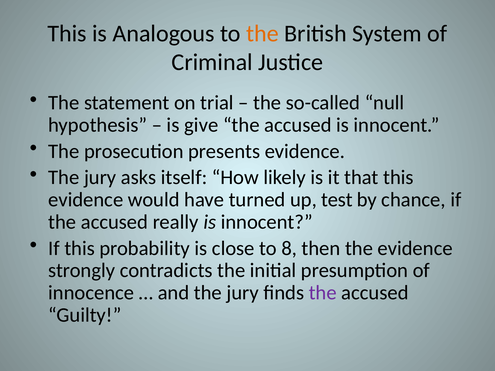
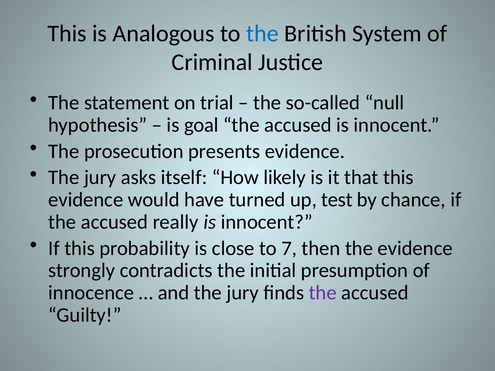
the colour: orange -> blue (262, 33)
give: give -> goal (201, 125)
8: 8 -> 7 (289, 248)
